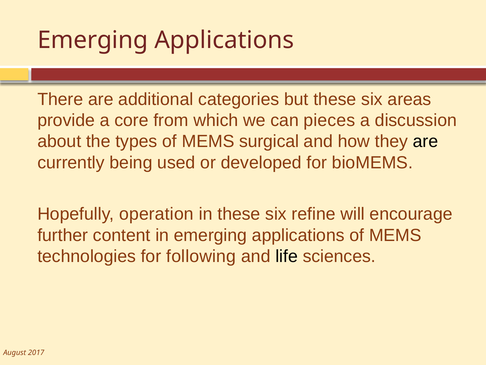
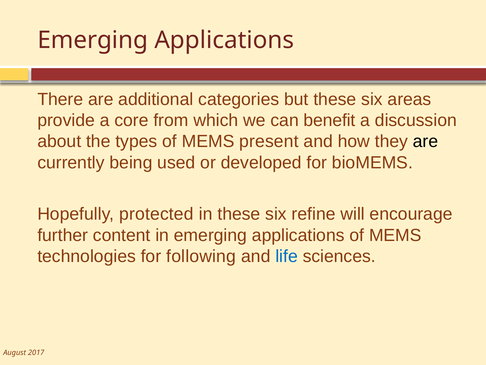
pieces: pieces -> benefit (330, 120)
surgical: surgical -> present (269, 141)
operation: operation -> protected (156, 214)
life colour: black -> blue (287, 256)
